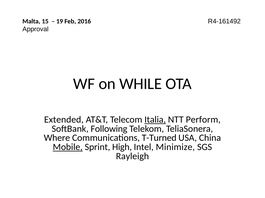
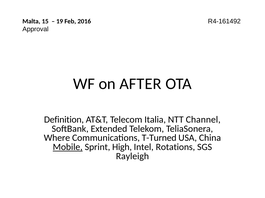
WHILE: WHILE -> AFTER (140, 84)
Extended: Extended -> Definition (64, 120)
Italia underline: present -> none (155, 120)
Perform: Perform -> Channel (203, 120)
Following: Following -> Extended (109, 129)
Minimize: Minimize -> Rotations (175, 148)
